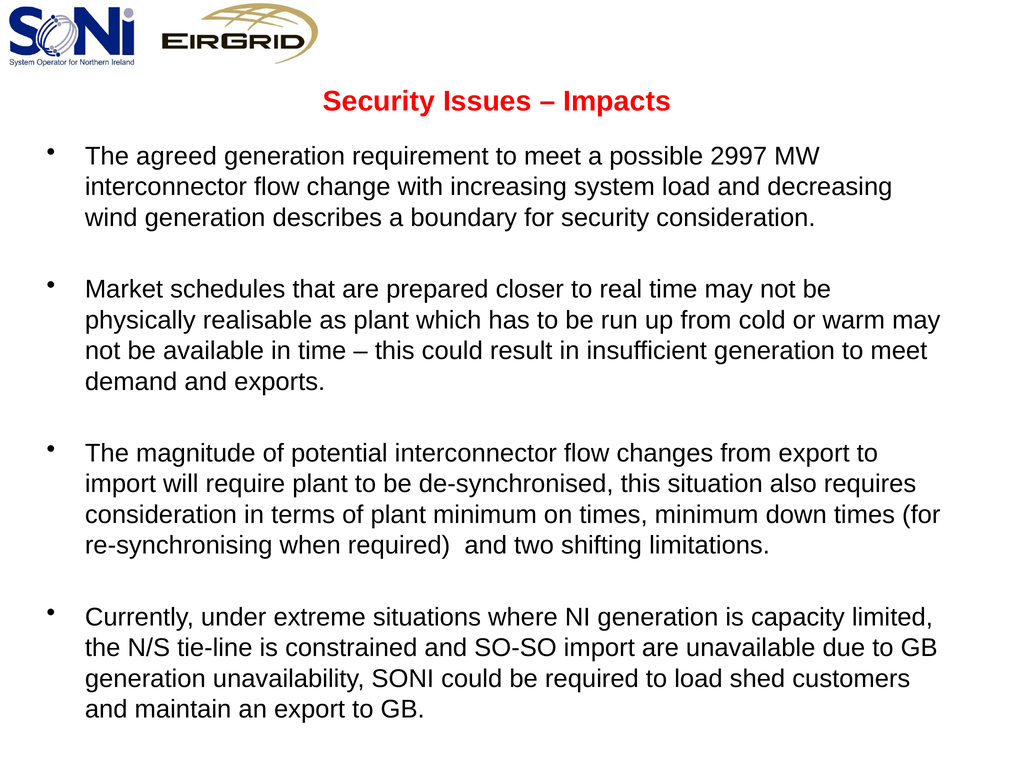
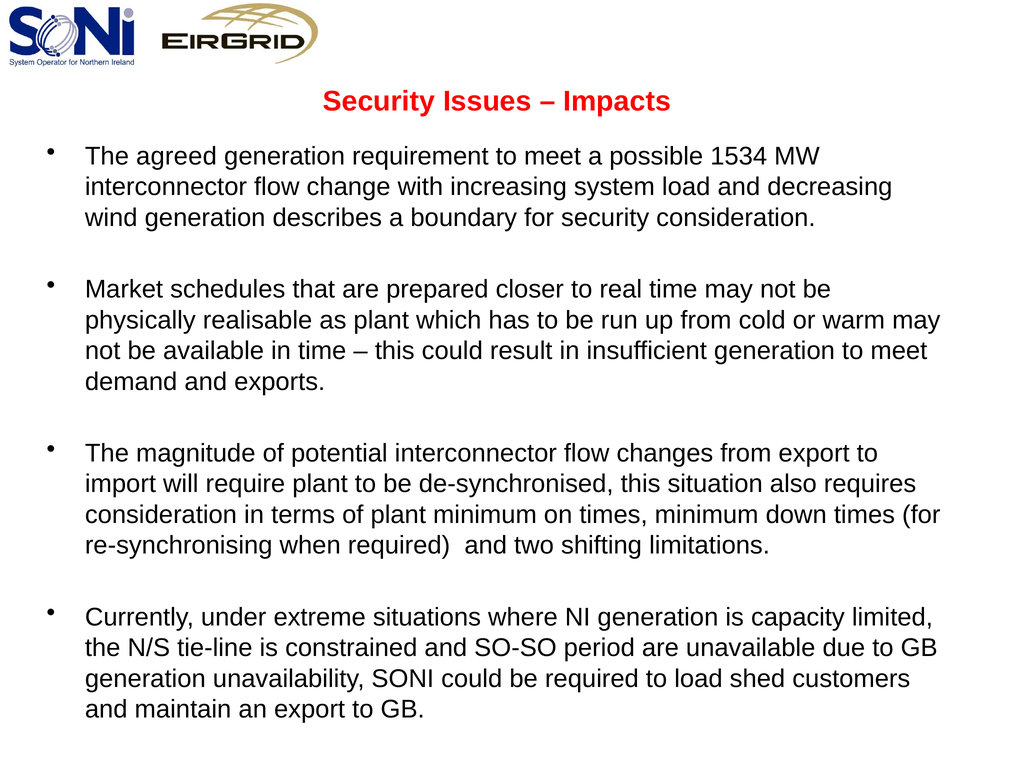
2997: 2997 -> 1534 (739, 156)
SO-SO import: import -> period (599, 648)
